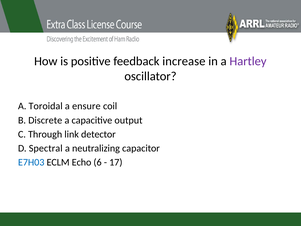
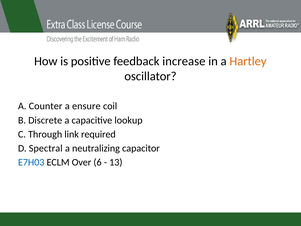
Hartley colour: purple -> orange (248, 61)
Toroidal: Toroidal -> Counter (46, 106)
output: output -> lookup (129, 120)
detector: detector -> required (98, 134)
Echo: Echo -> Over (82, 162)
17: 17 -> 13 (116, 162)
